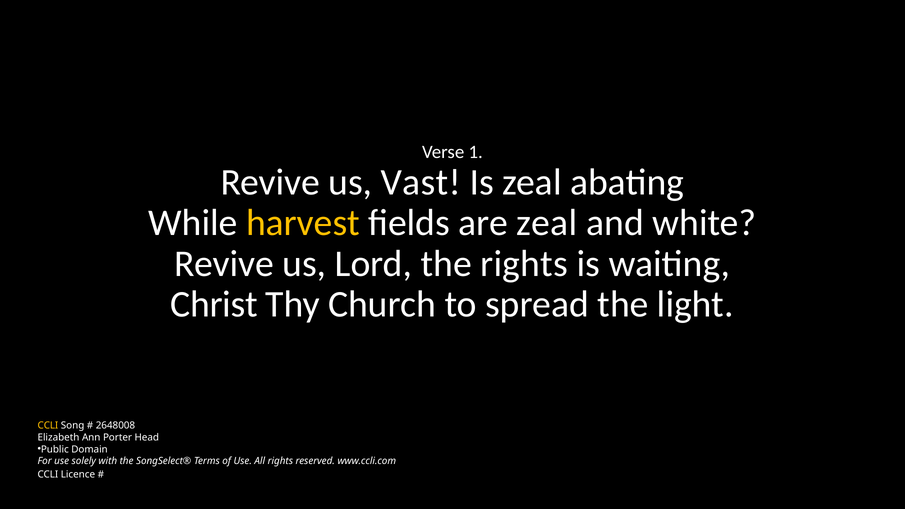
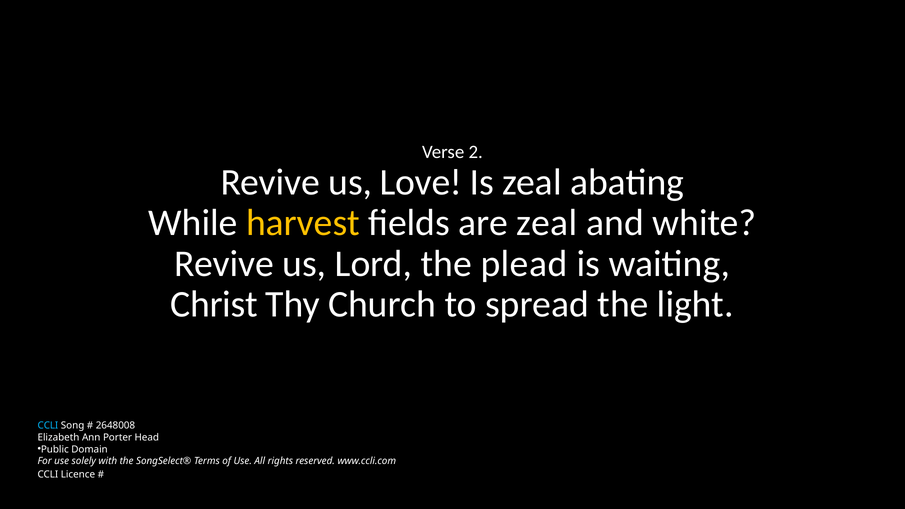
1: 1 -> 2 (476, 152)
Vast: Vast -> Love (421, 182)
the rights: rights -> plead (524, 264)
CCLI colour: yellow -> light blue (48, 426)
